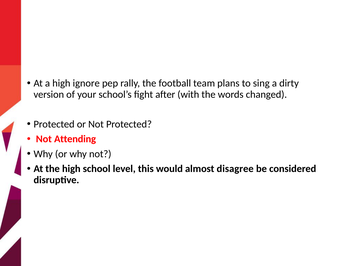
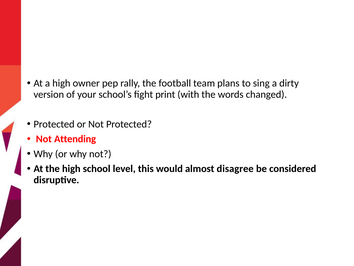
ignore: ignore -> owner (86, 83)
after: after -> print (165, 94)
